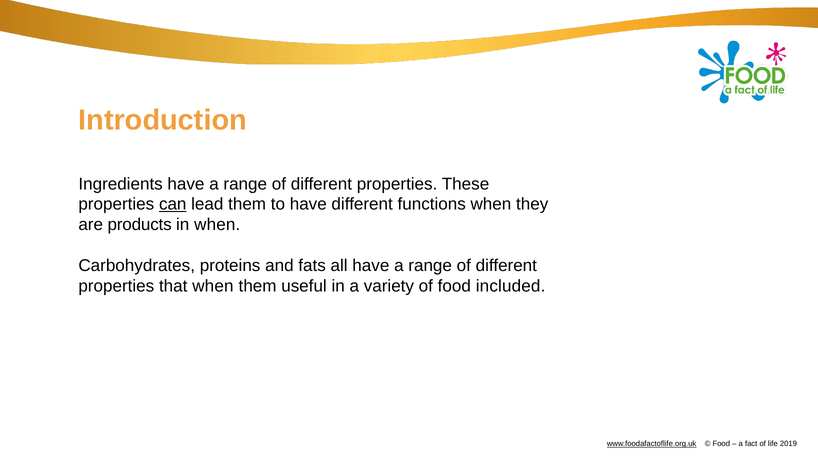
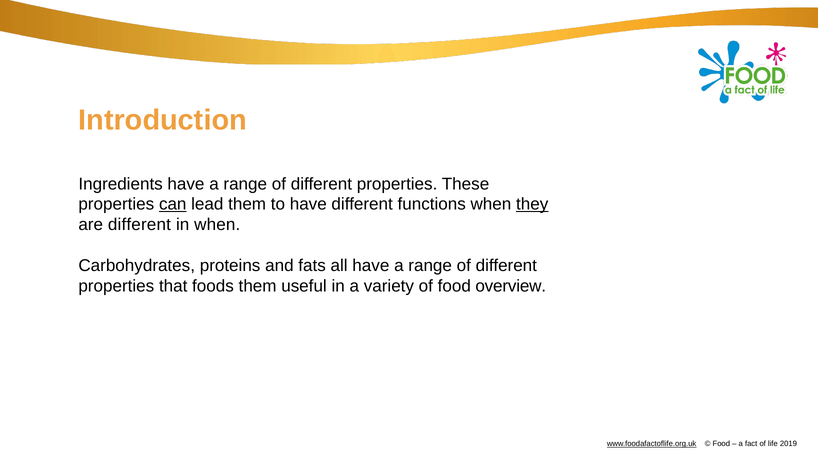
they underline: none -> present (532, 204)
are products: products -> different (139, 225)
that when: when -> foods (213, 286)
included: included -> overview (511, 286)
